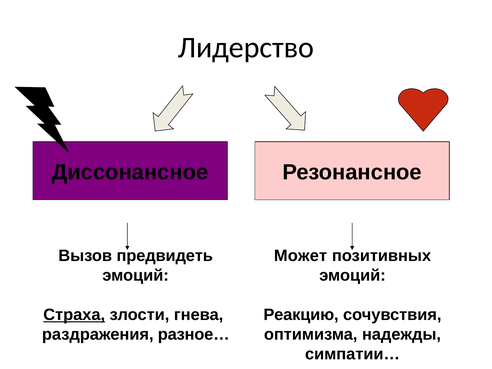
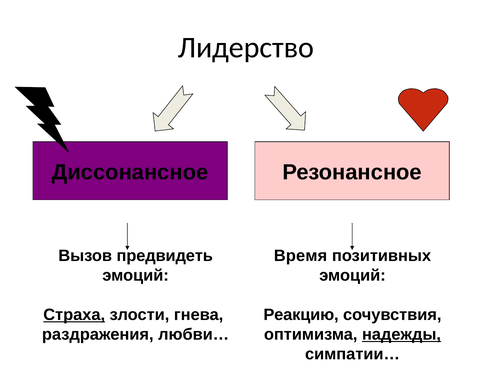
Может: Может -> Время (301, 256)
разное…: разное… -> любви… (194, 334)
надежды underline: none -> present (401, 334)
